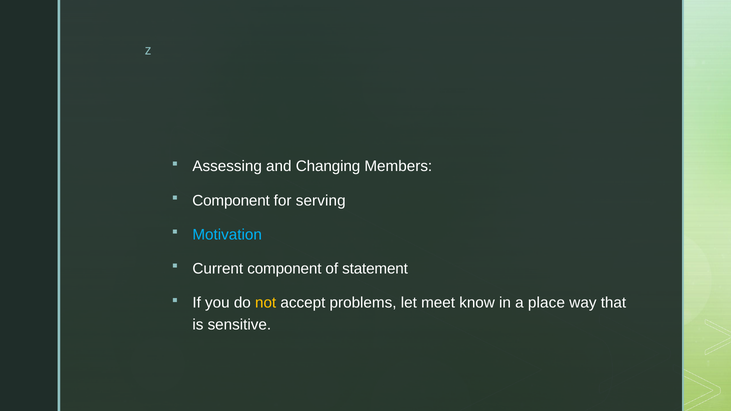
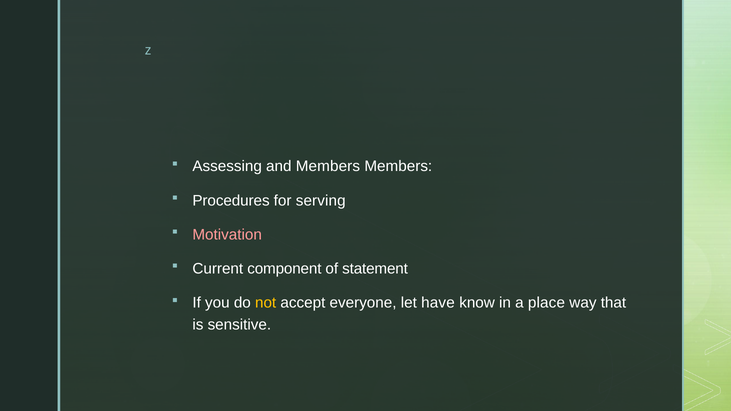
and Changing: Changing -> Members (328, 167)
Component: Component -> Procedures (231, 201)
Motivation colour: light blue -> pink (227, 235)
problems: problems -> everyone (363, 303)
meet: meet -> have (438, 303)
